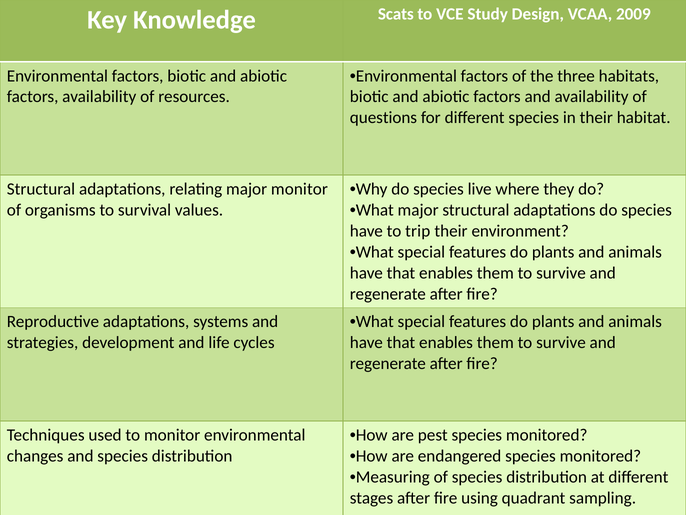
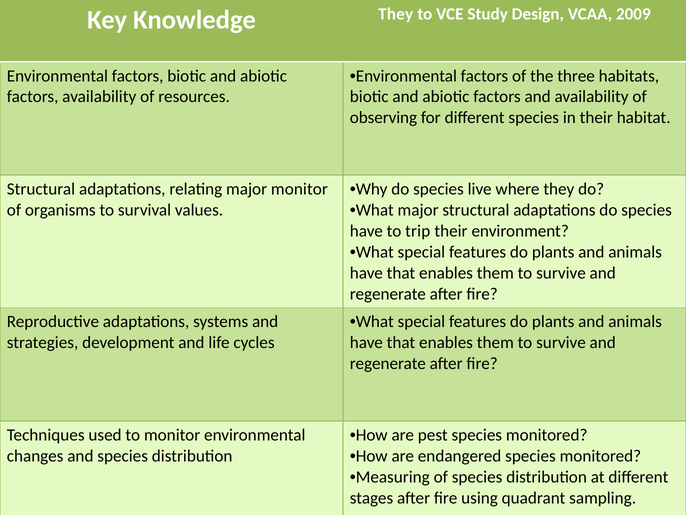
Knowledge Scats: Scats -> They (396, 14)
questions: questions -> observing (383, 118)
